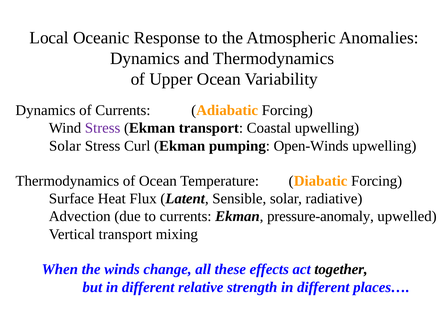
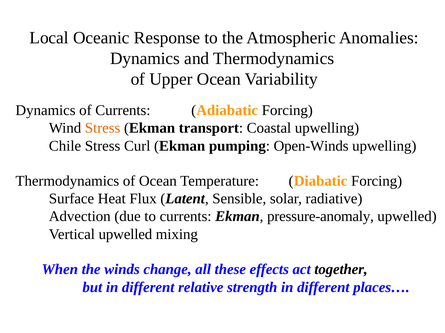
Stress colour: purple -> orange (103, 128)
Solar: Solar -> Chile (65, 146)
Vertical transport: transport -> upwelled (125, 235)
